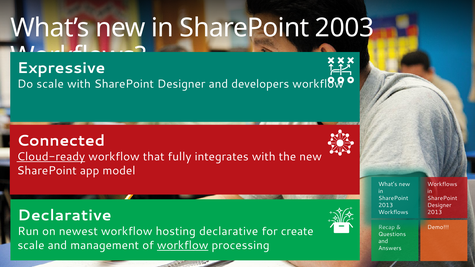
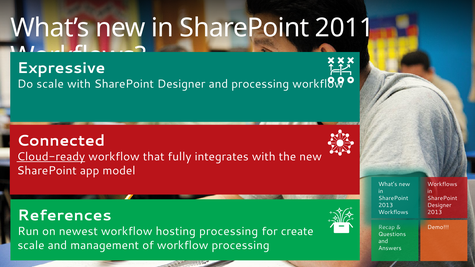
2003: 2003 -> 2011 (345, 28)
and developers: developers -> processing (260, 84)
Declarative: Declarative -> References (64, 215)
hosting declarative: declarative -> processing (229, 231)
workflow underline: present -> none (183, 245)
